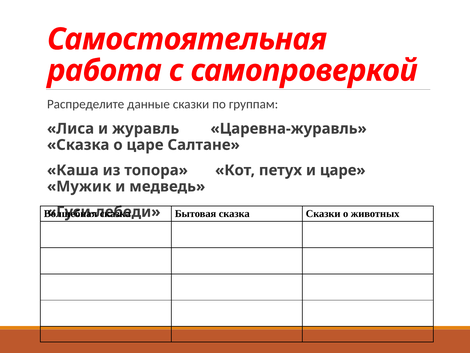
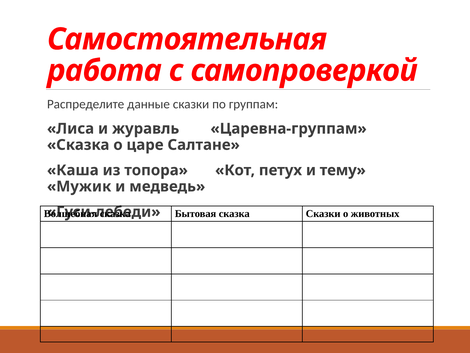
Царевна-журавль: Царевна-журавль -> Царевна-группам (289, 128)
и царе: царе -> тему (343, 170)
